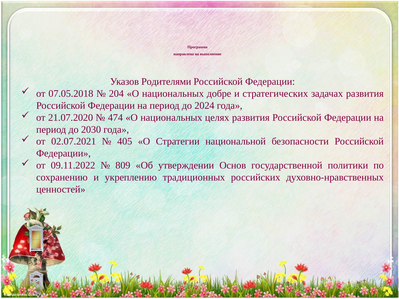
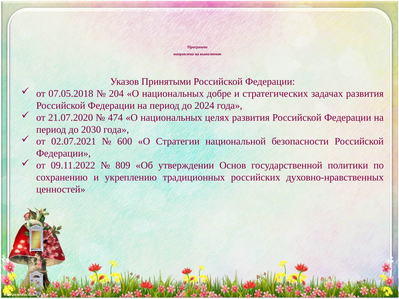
Родителями: Родителями -> Принятыми (166, 82)
405: 405 -> 600 (125, 142)
